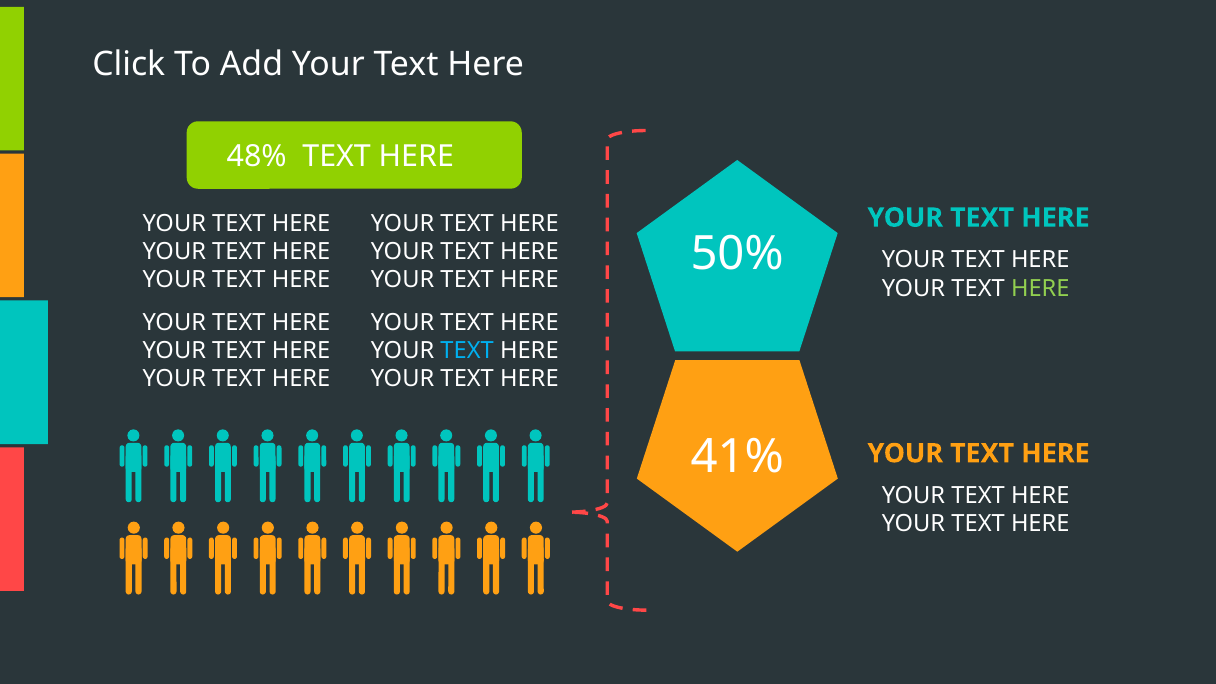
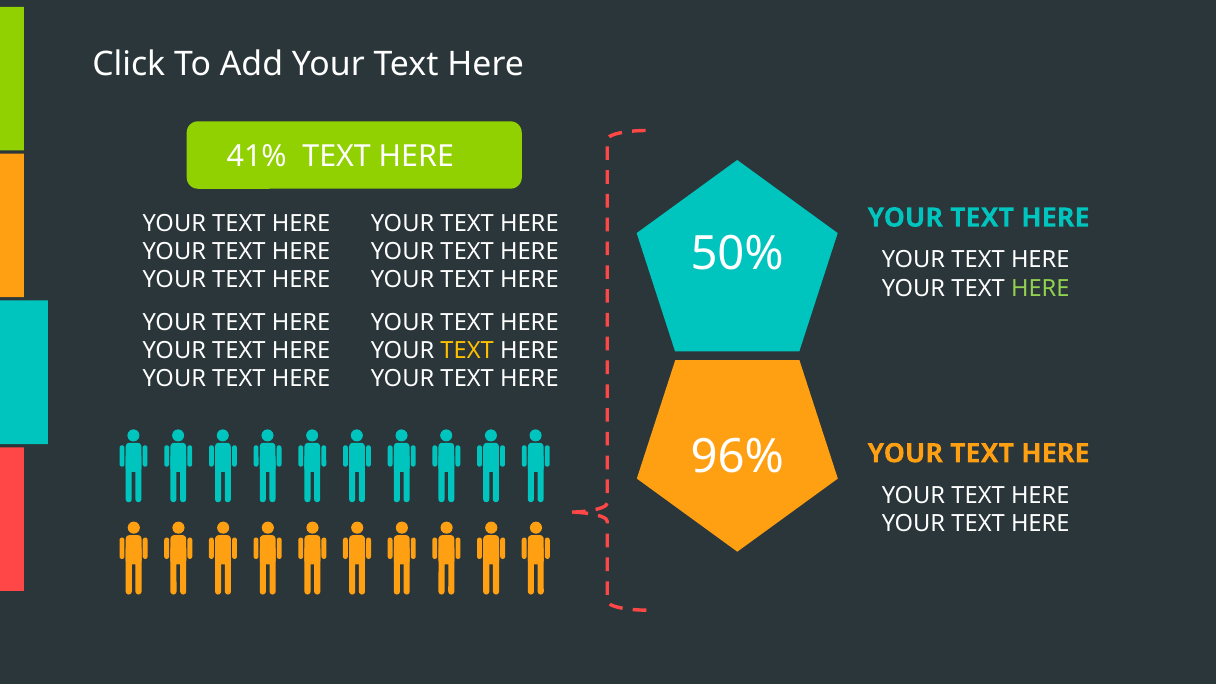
48%: 48% -> 41% (257, 157)
TEXT colour: light blue -> yellow (467, 351)
41%: 41% -> 96% (737, 457)
